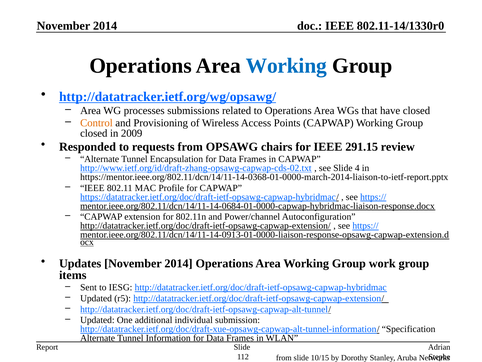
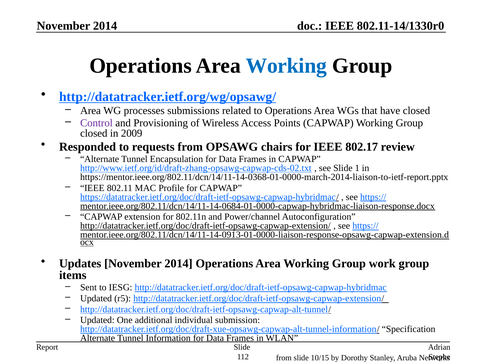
Control colour: orange -> purple (96, 123)
291.15: 291.15 -> 802.17 (362, 147)
4: 4 -> 1 (357, 168)
